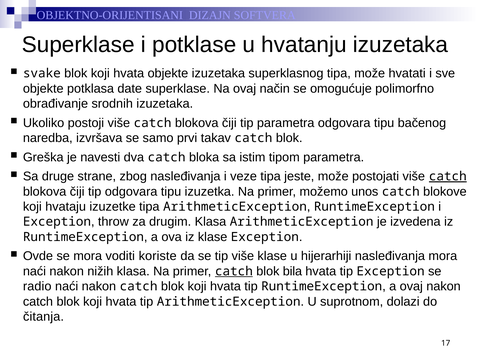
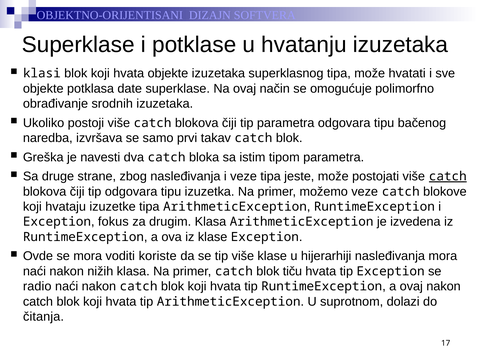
svake: svake -> klasi (42, 74)
možemo unos: unos -> veze (365, 192)
throw: throw -> fokus (113, 222)
catch underline: present -> none (234, 271)
bila: bila -> tiču (292, 271)
